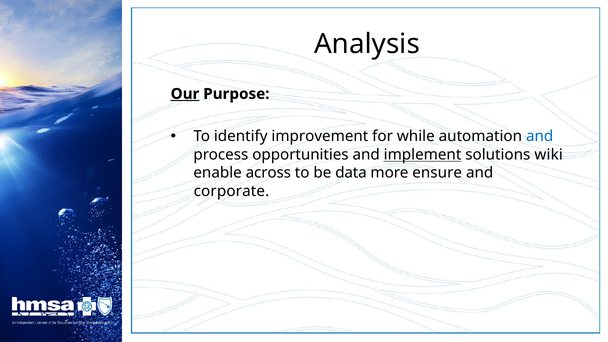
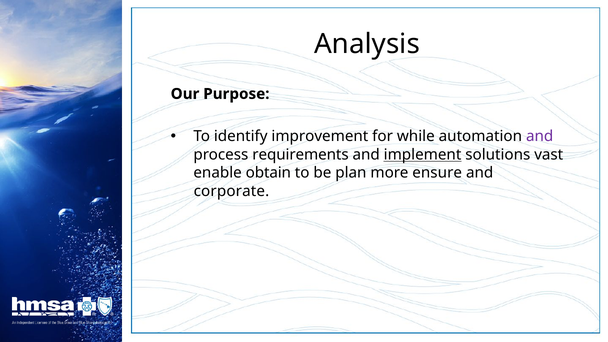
Our underline: present -> none (185, 94)
and colour: blue -> purple (540, 136)
opportunities: opportunities -> requirements (301, 155)
wiki: wiki -> vast (549, 155)
across: across -> obtain (268, 173)
data: data -> plan (351, 173)
